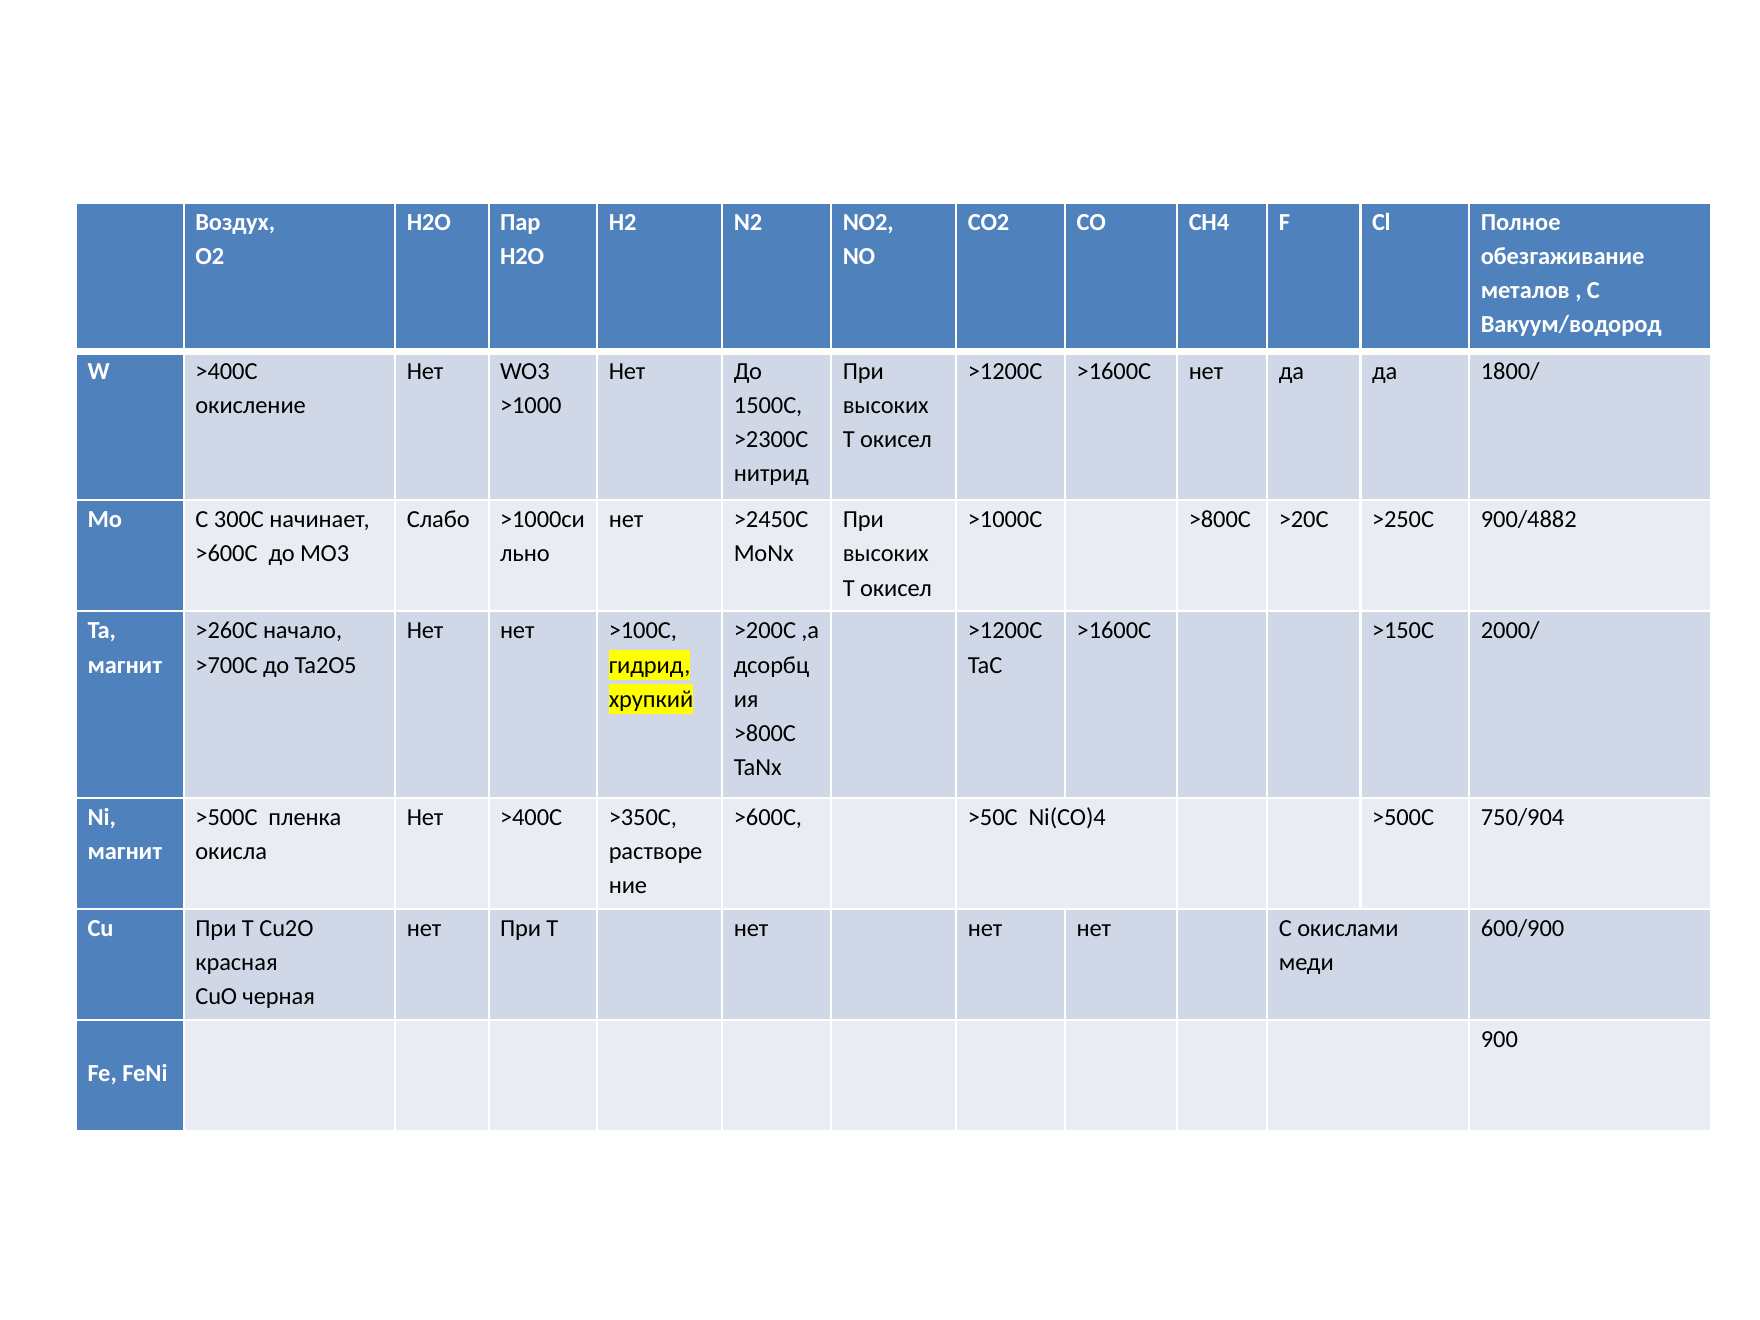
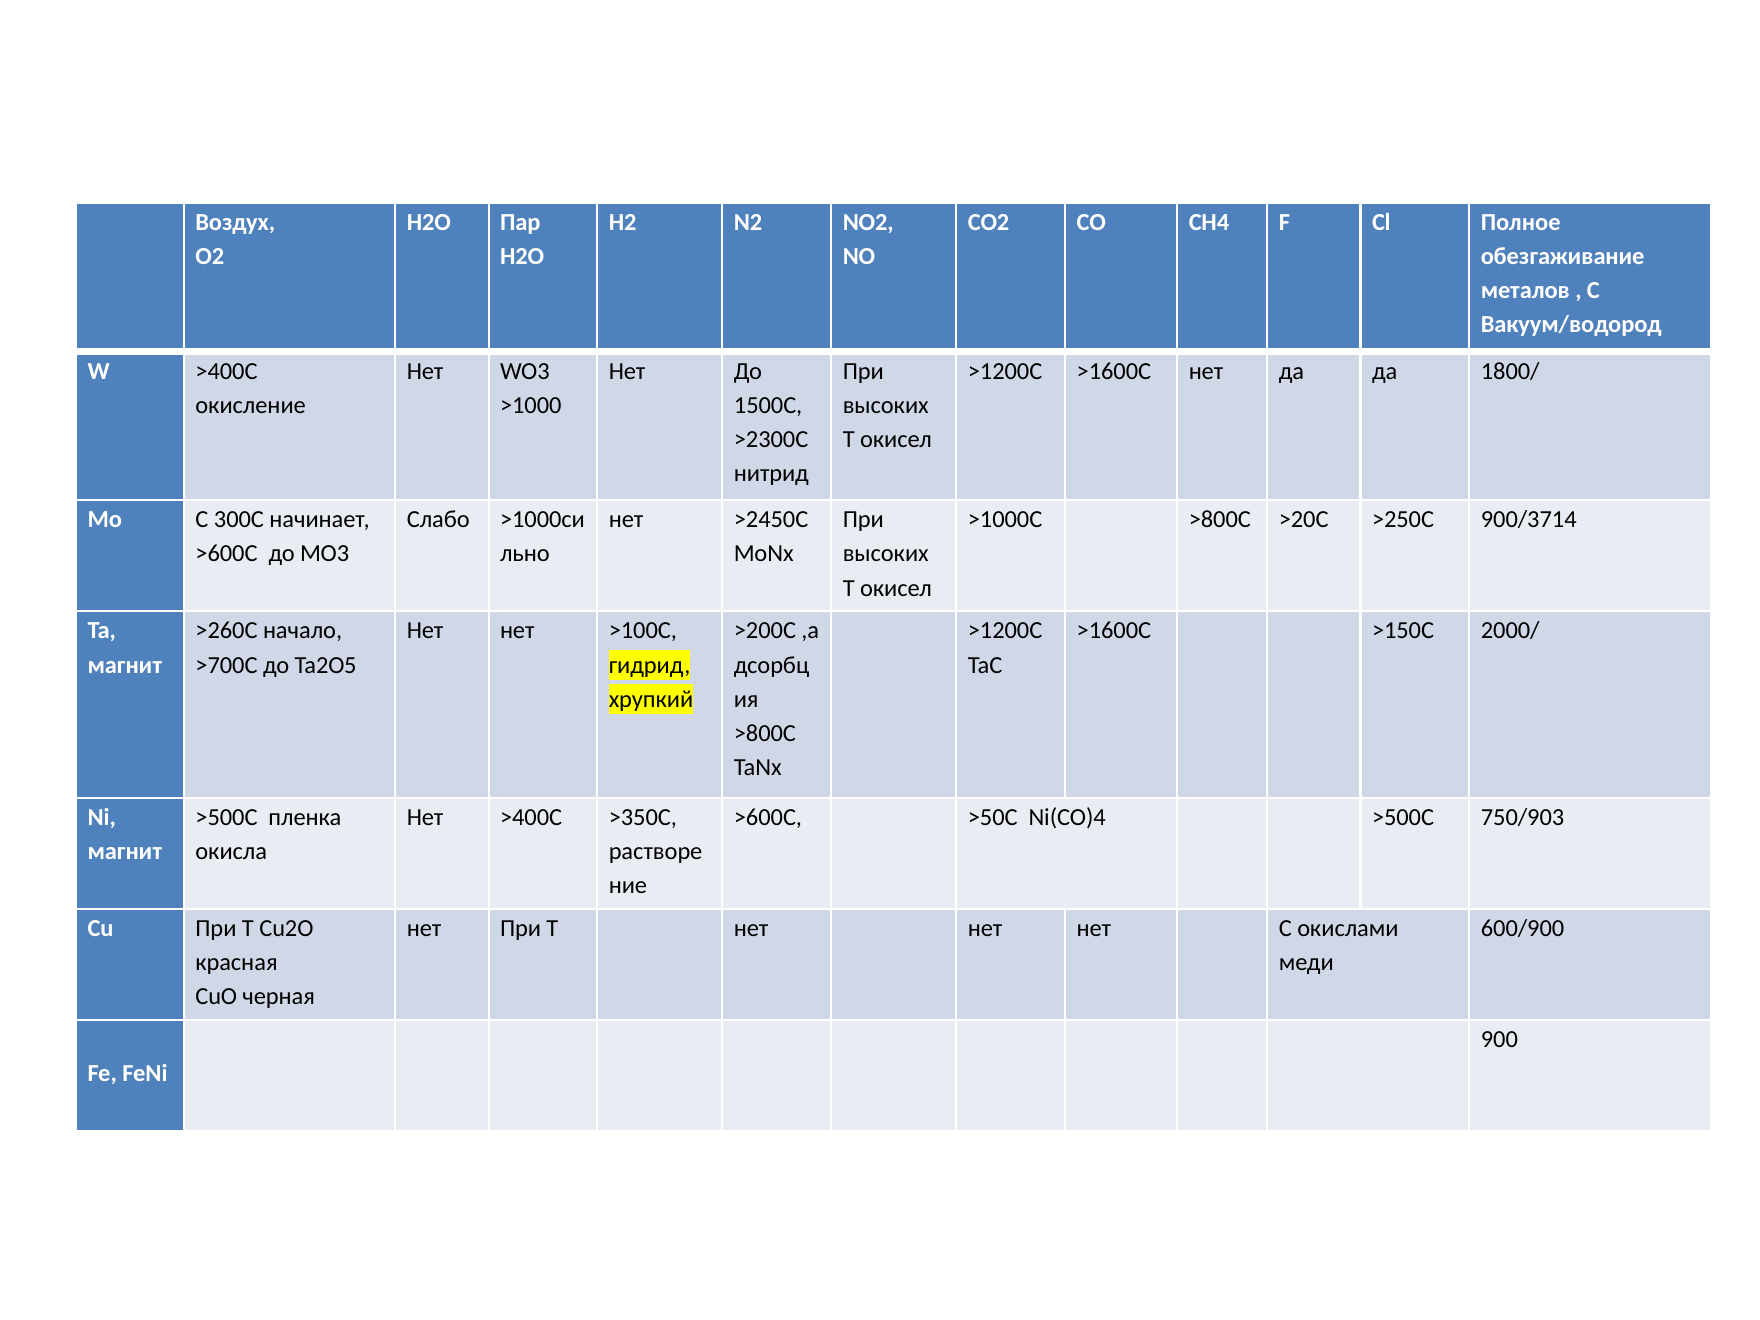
900/4882: 900/4882 -> 900/3714 (1529, 520)
750/904: 750/904 -> 750/903 (1523, 817)
